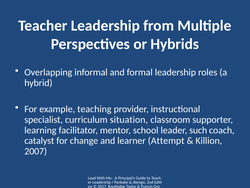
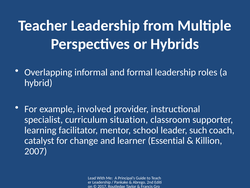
teaching: teaching -> involved (94, 109)
Attempt: Attempt -> Essential (166, 140)
